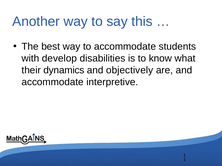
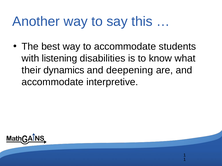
develop: develop -> listening (59, 59)
objectively: objectively -> deepening (130, 70)
